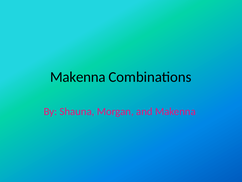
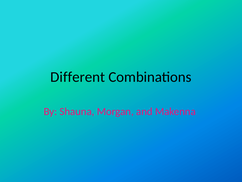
Makenna: Makenna -> Different (78, 77)
